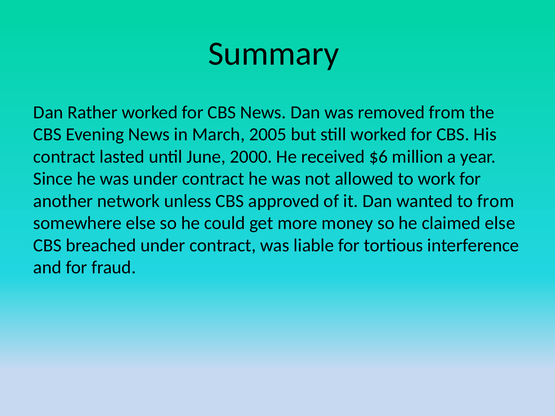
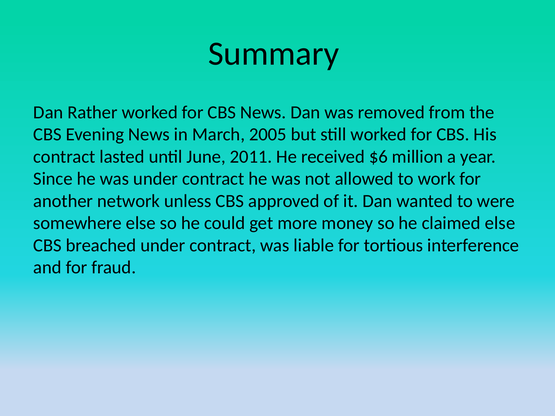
2000: 2000 -> 2011 (251, 157)
to from: from -> were (496, 201)
